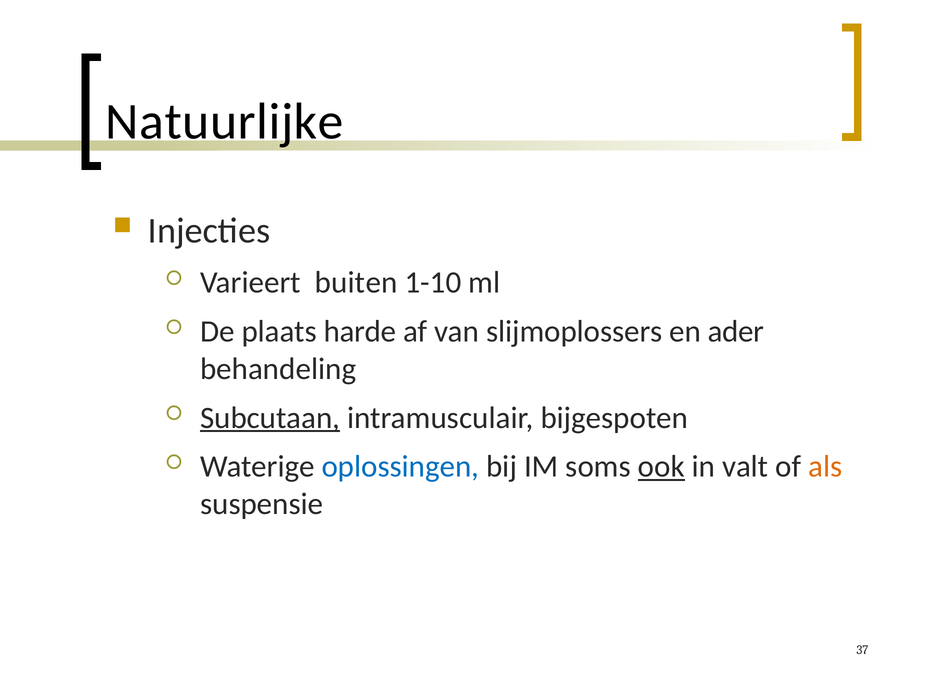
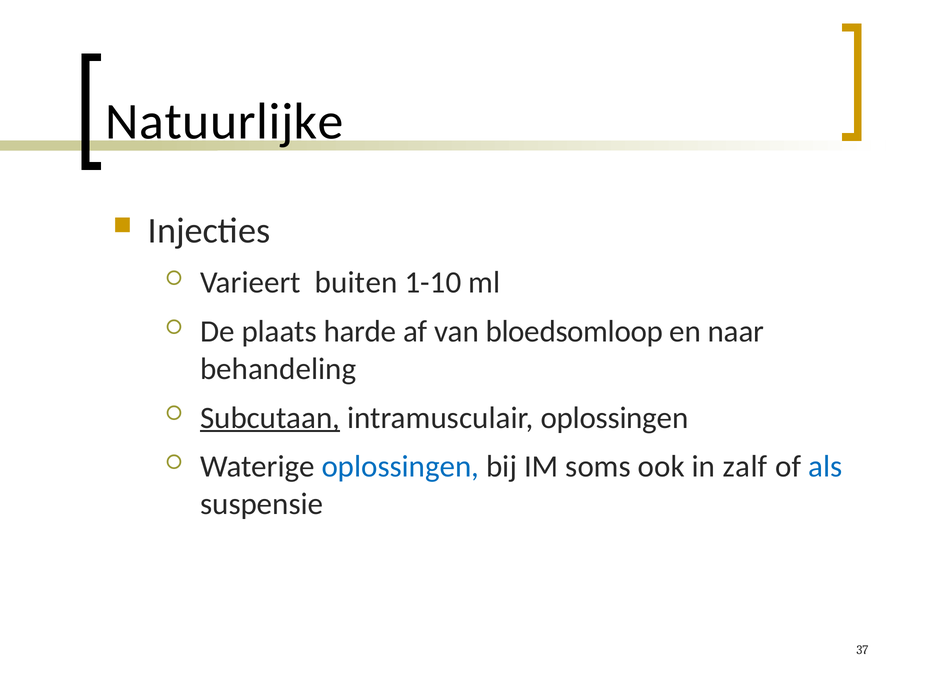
slijmoplossers: slijmoplossers -> bloedsomloop (574, 332)
ader: ader -> naar (736, 332)
intramusculair bijgespoten: bijgespoten -> oplossingen (614, 418)
ook underline: present -> none (661, 467)
valt: valt -> zalf (745, 467)
als colour: orange -> blue (825, 467)
